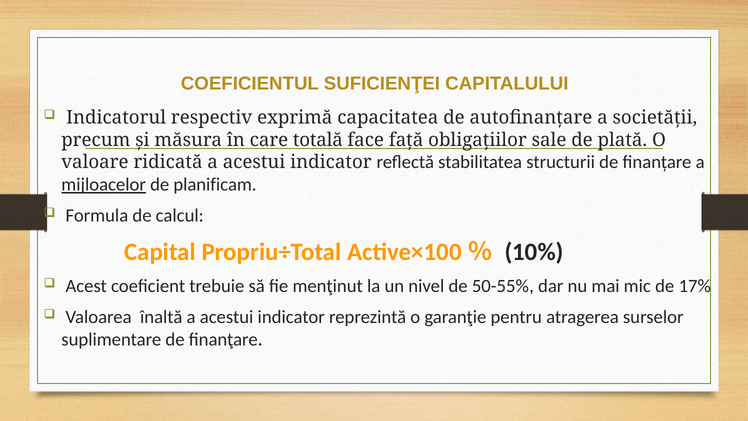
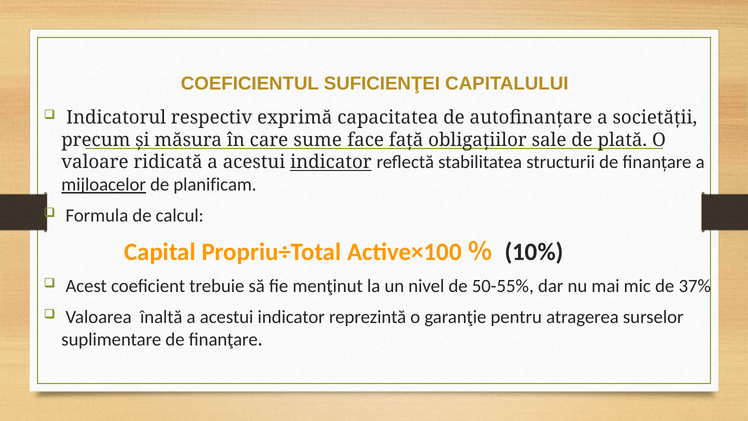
totală: totală -> sume (318, 140)
indicator underline: none -> present (331, 162)
17%: 17% -> 37% (695, 286)
